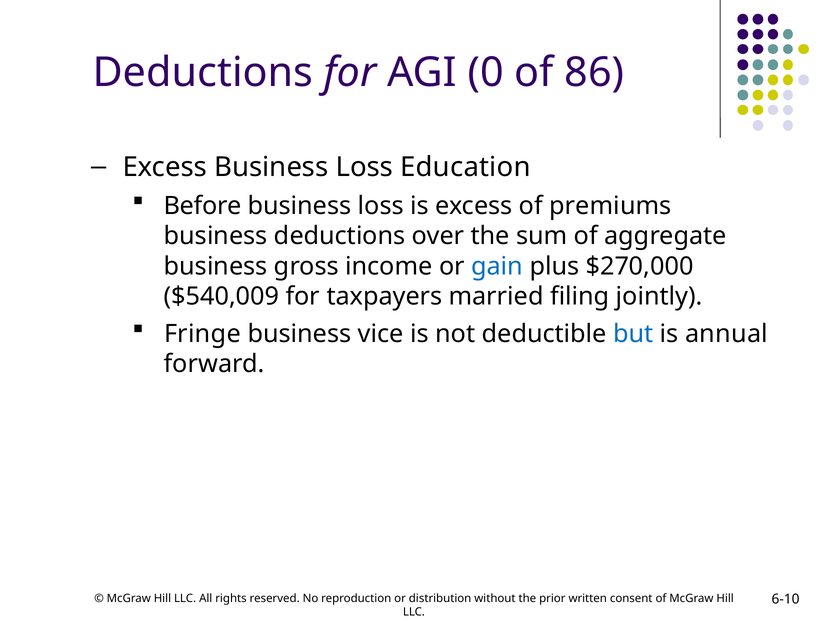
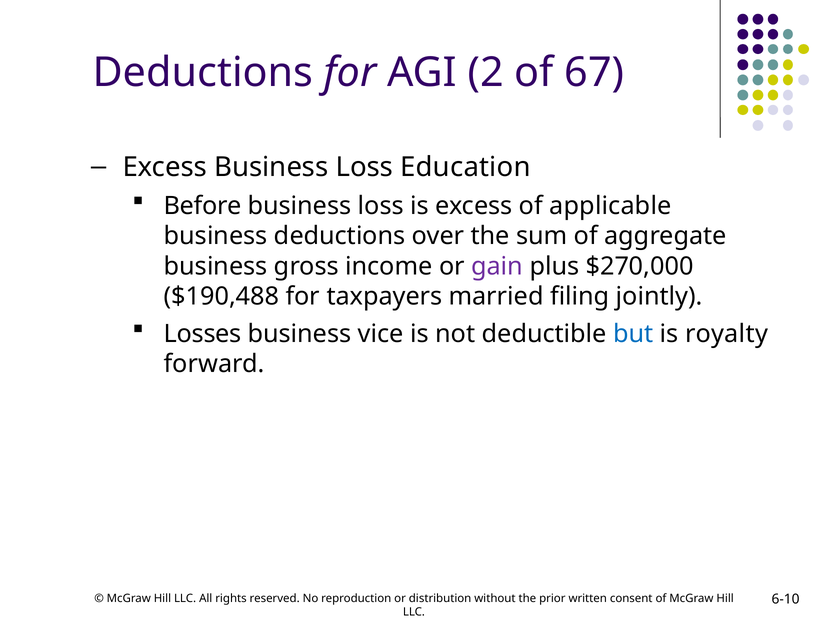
0: 0 -> 2 (486, 73)
86: 86 -> 67 (594, 73)
premiums: premiums -> applicable (610, 206)
gain colour: blue -> purple (497, 266)
$540,009: $540,009 -> $190,488 (222, 297)
Fringe: Fringe -> Losses (203, 334)
annual: annual -> royalty (727, 334)
